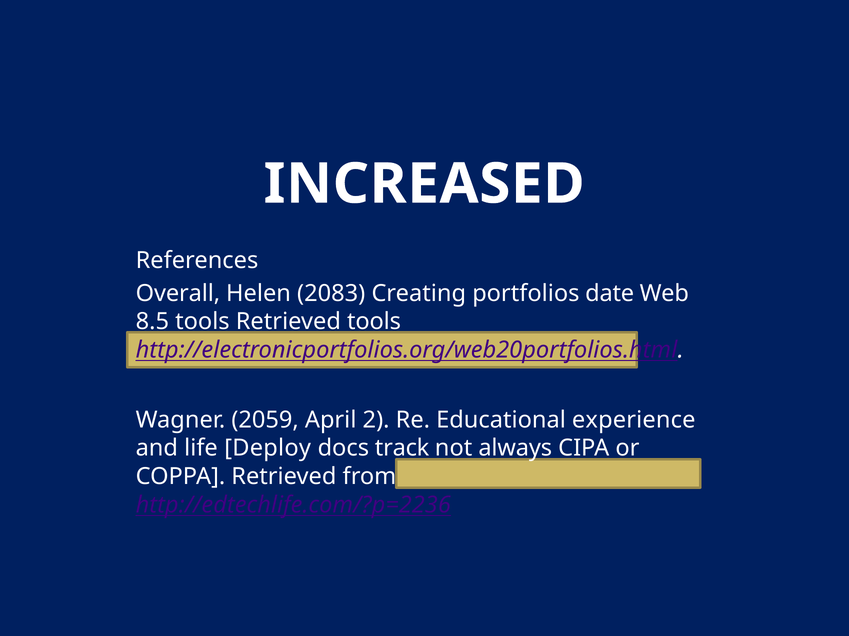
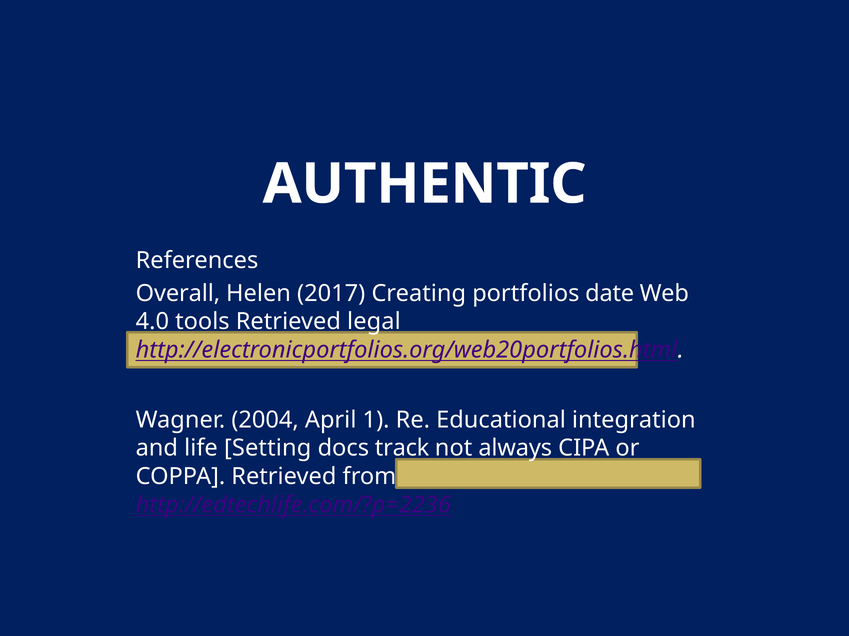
INCREASED: INCREASED -> AUTHENTIC (425, 184)
2083: 2083 -> 2017 (331, 294)
8.5: 8.5 -> 4.0 (152, 322)
Retrieved tools: tools -> legal (374, 322)
2059: 2059 -> 2004 (265, 420)
2: 2 -> 1 (376, 420)
experience: experience -> integration (634, 420)
Deploy: Deploy -> Setting (268, 449)
